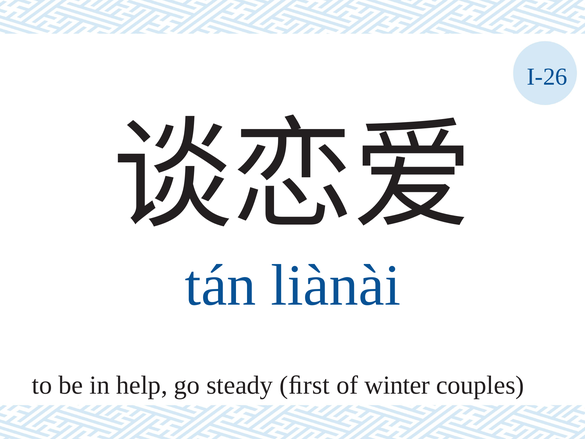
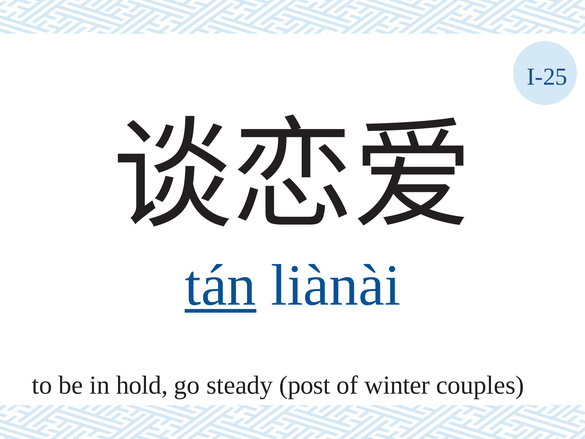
I-26: I-26 -> I-25 (547, 77)
tán underline: none -> present (221, 285)
help: help -> hold (142, 385)
ﬁrst: ﬁrst -> post (305, 385)
